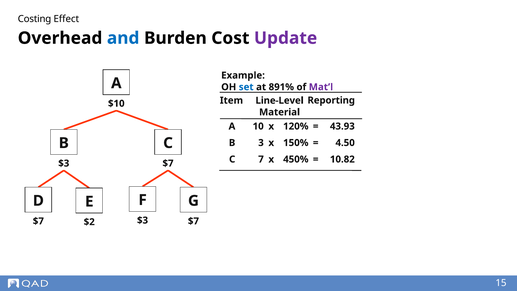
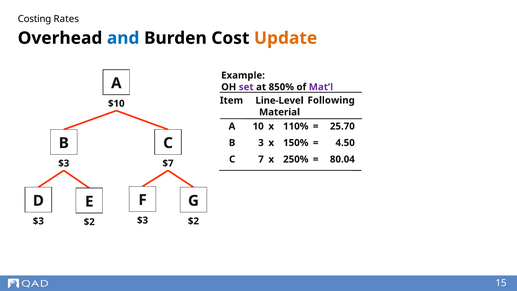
Effect: Effect -> Rates (66, 19)
Update colour: purple -> orange (286, 38)
set colour: blue -> purple (246, 87)
891%: 891% -> 850% (281, 87)
Reporting: Reporting -> Following (331, 100)
120%: 120% -> 110% (296, 126)
43.93: 43.93 -> 25.70 (342, 126)
450%: 450% -> 250% (296, 159)
10.82: 10.82 -> 80.04 (342, 159)
$7: $7 -> $3 (38, 221)
$2 $3 $7: $7 -> $2 (193, 221)
